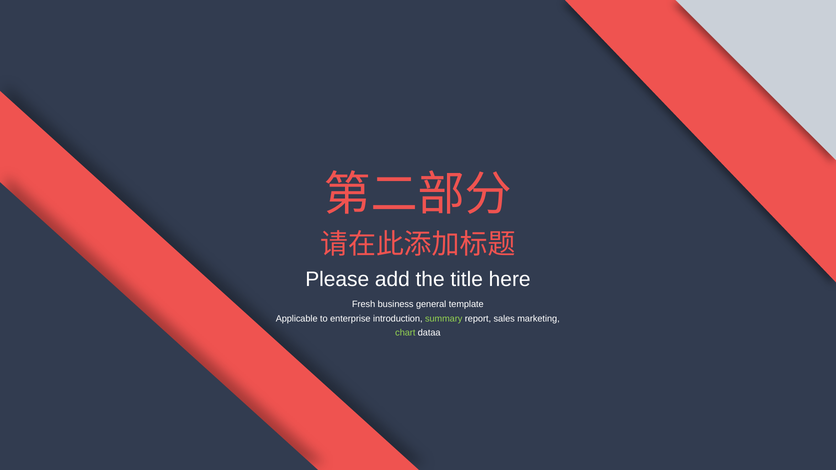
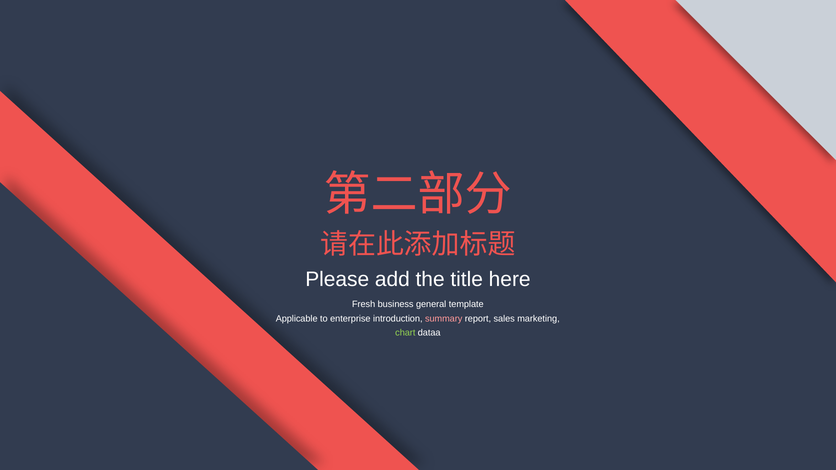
summary colour: light green -> pink (444, 319)
